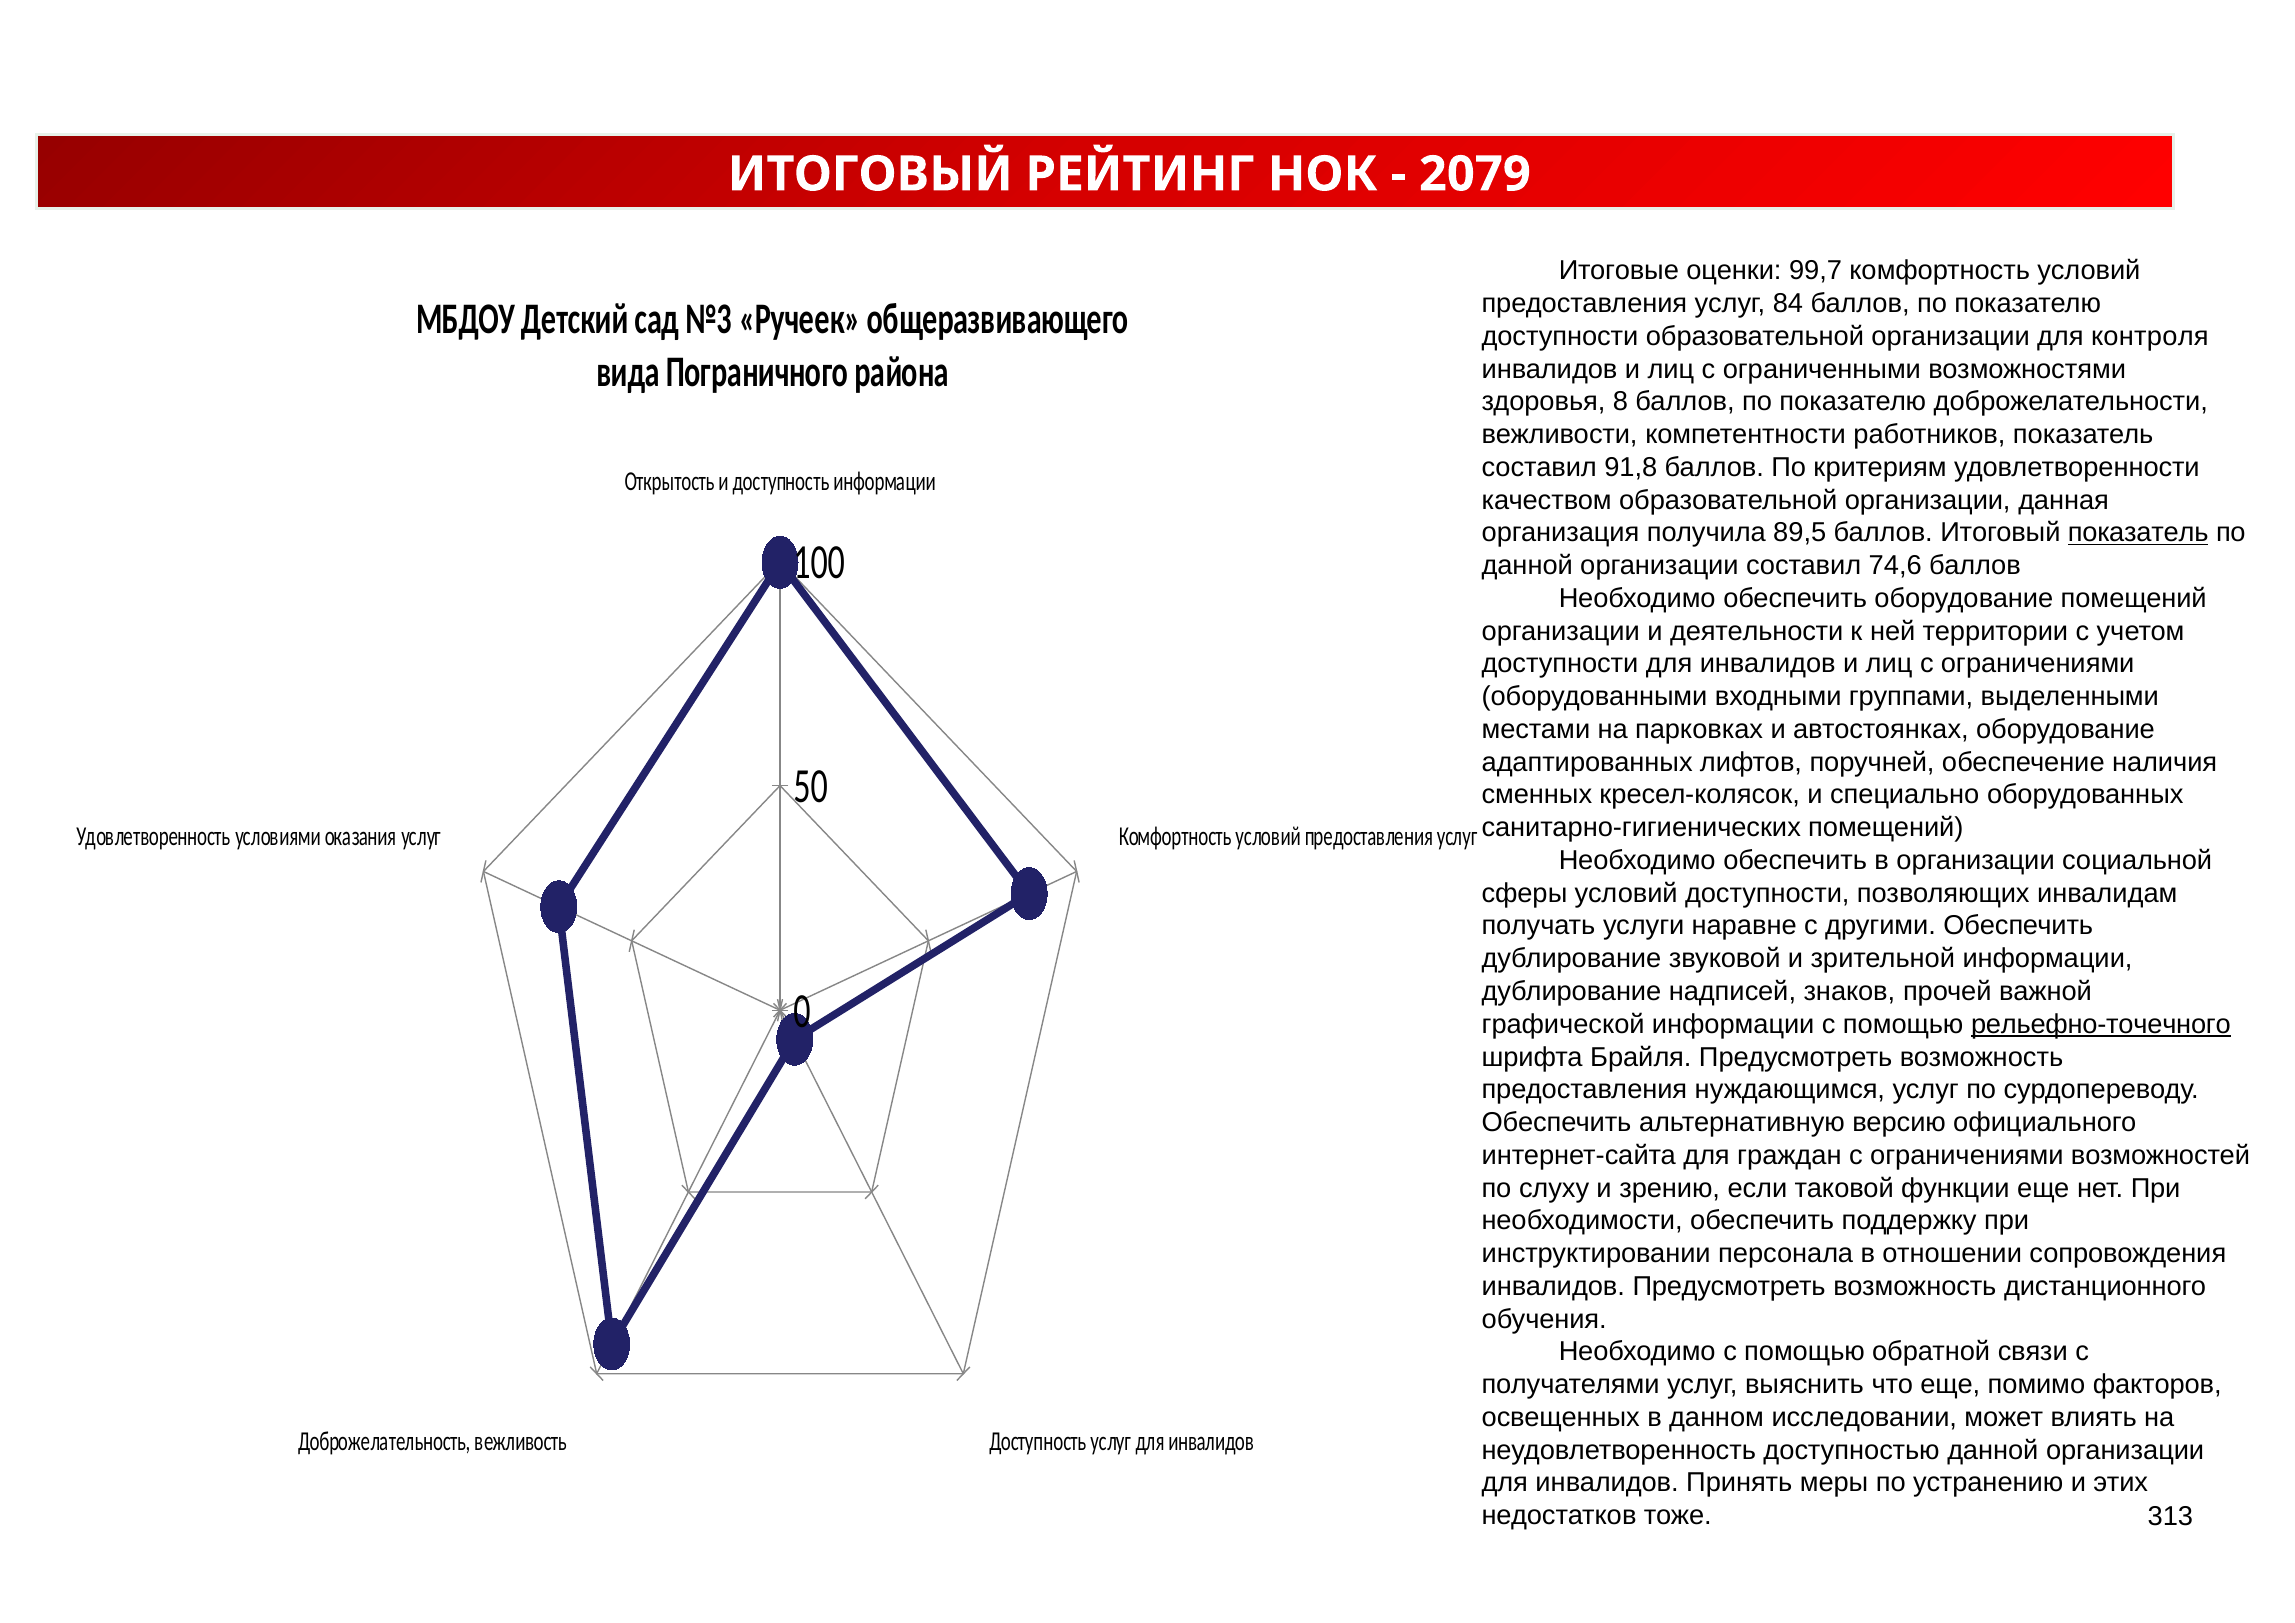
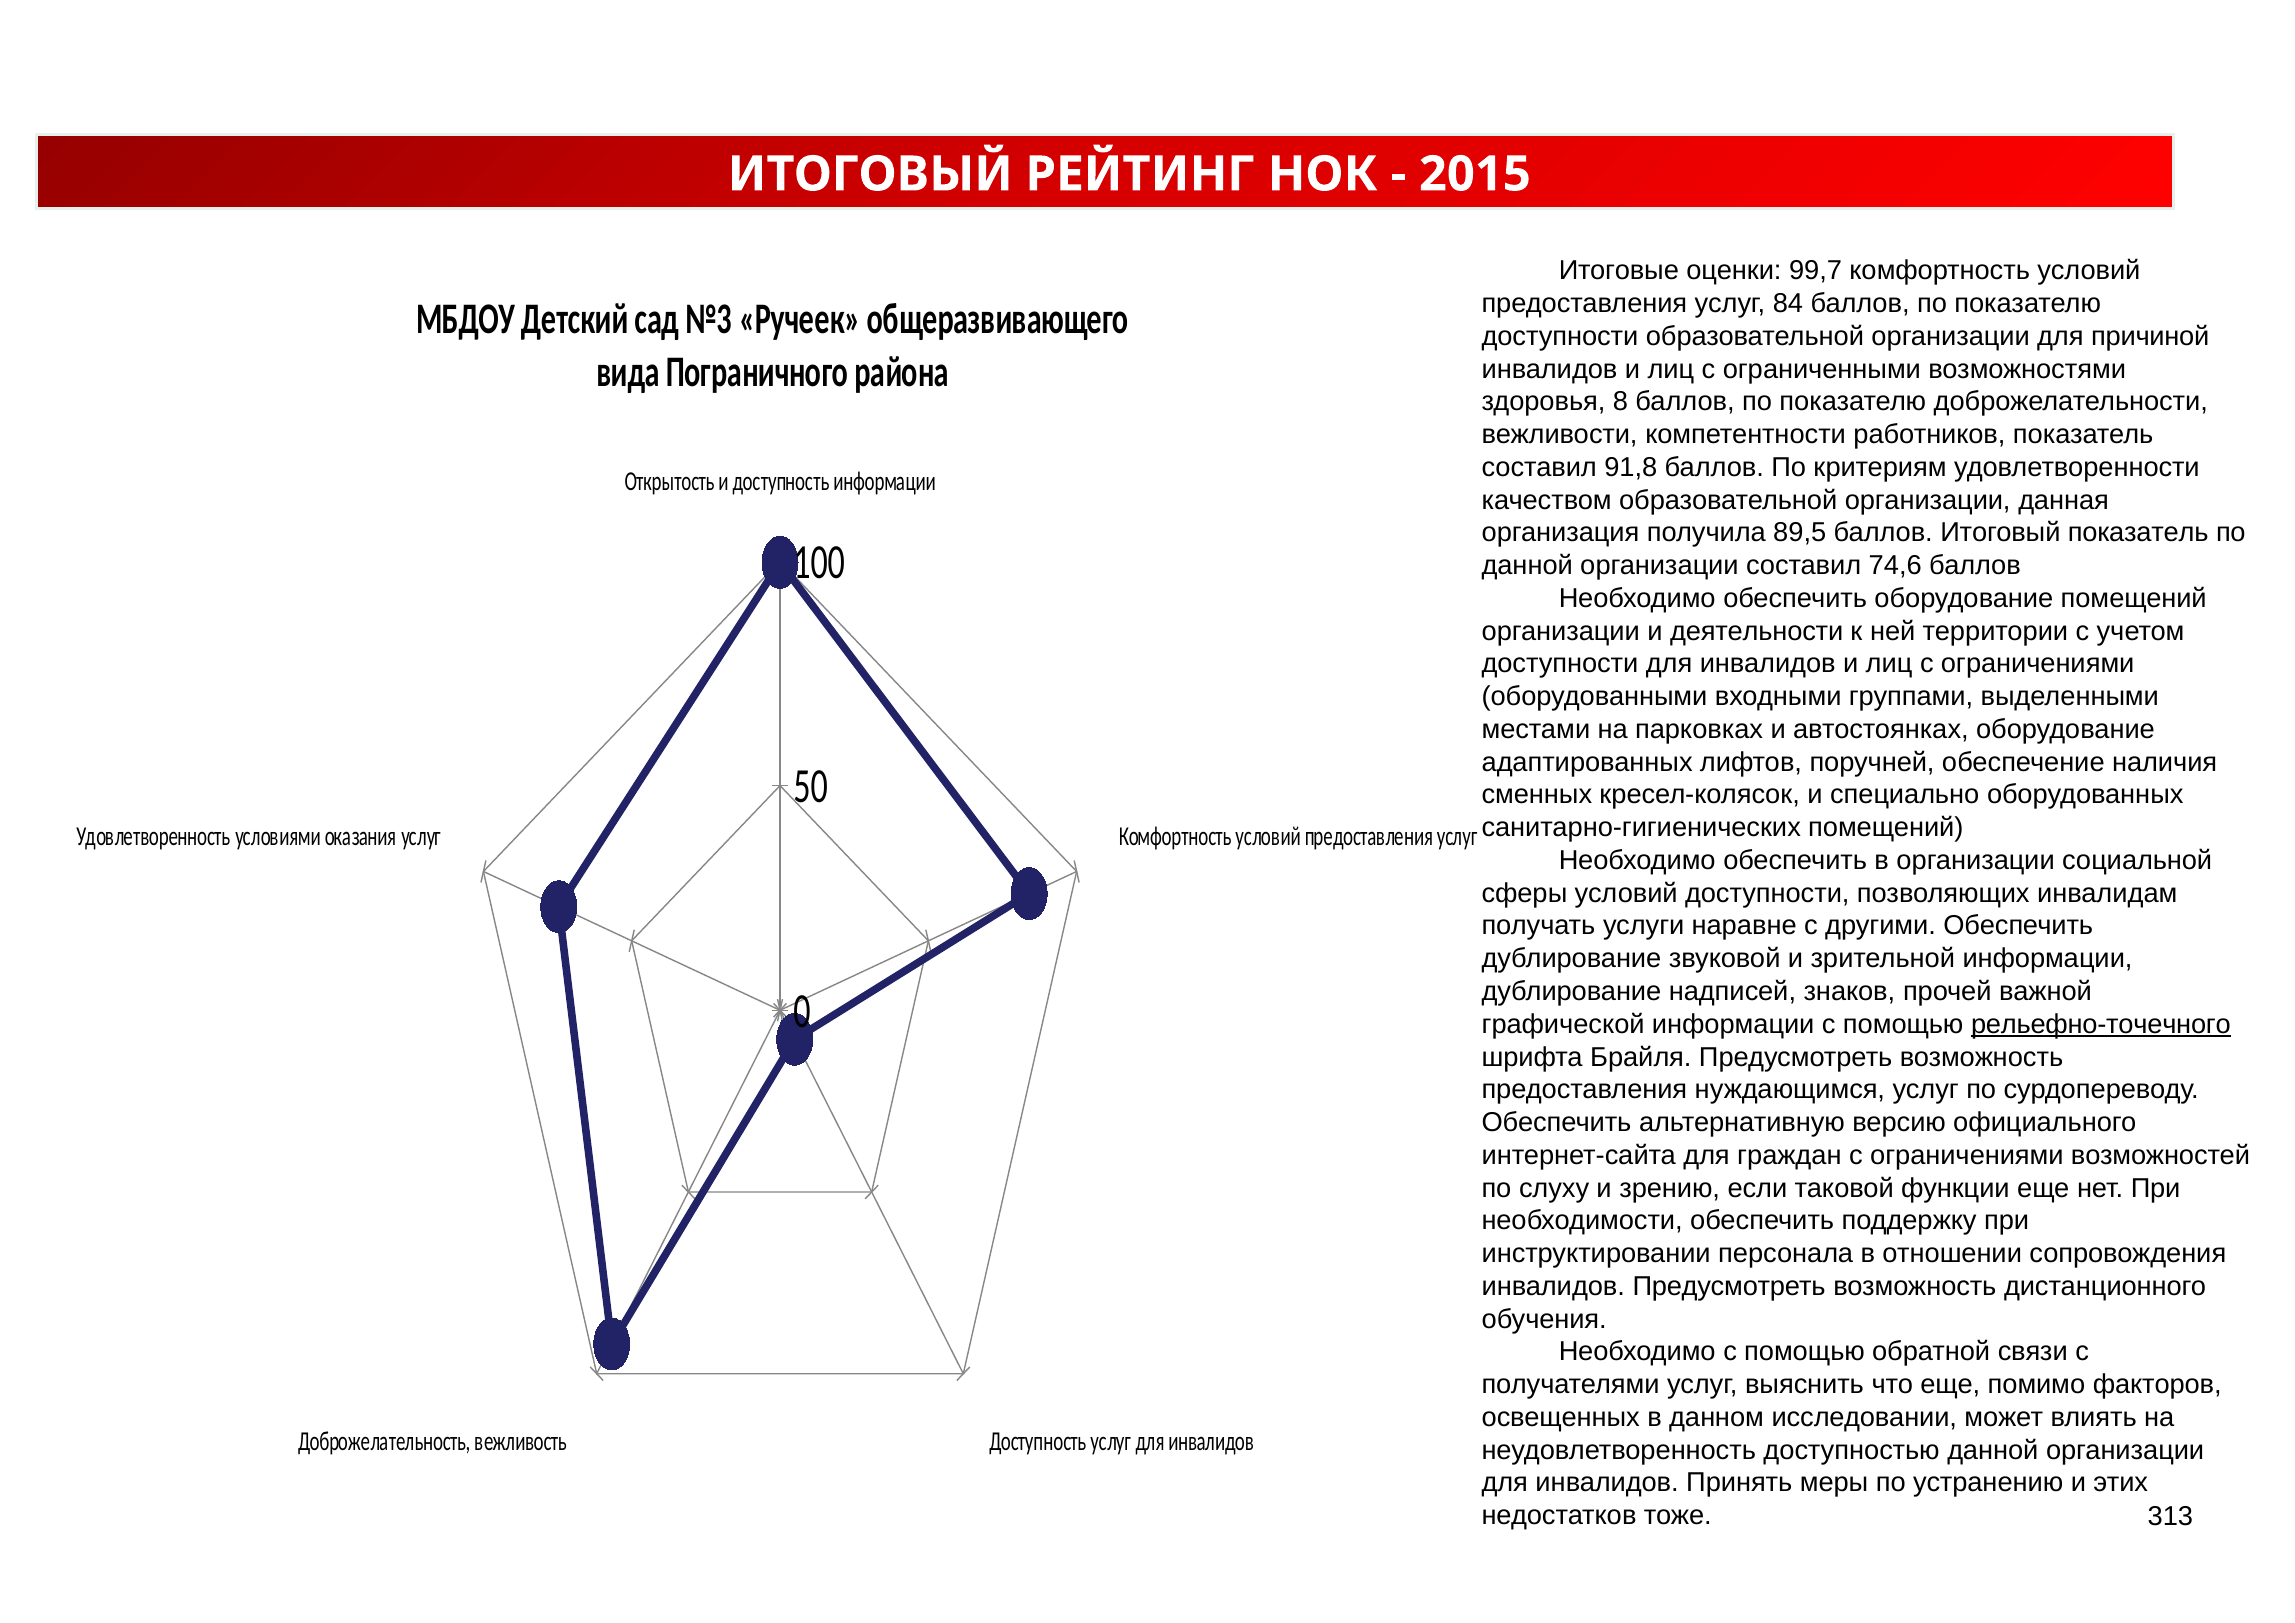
2079: 2079 -> 2015 (1475, 174)
контроля: контроля -> причиной (2150, 336)
показатель underline: present -> none (2138, 533)
